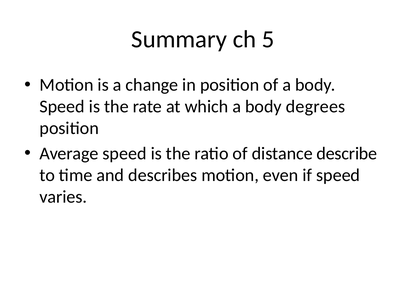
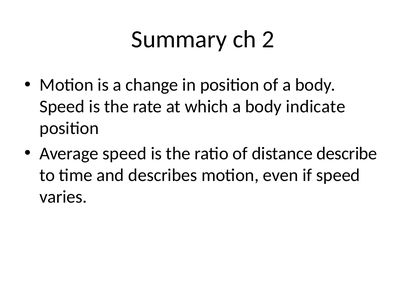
5: 5 -> 2 (268, 39)
degrees: degrees -> indicate (316, 107)
